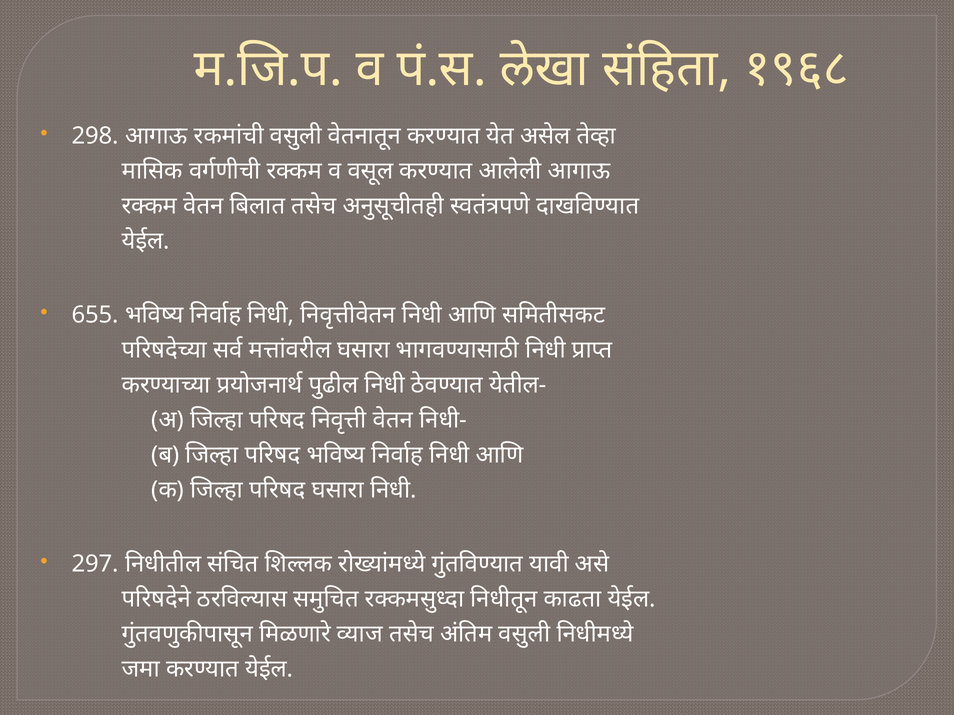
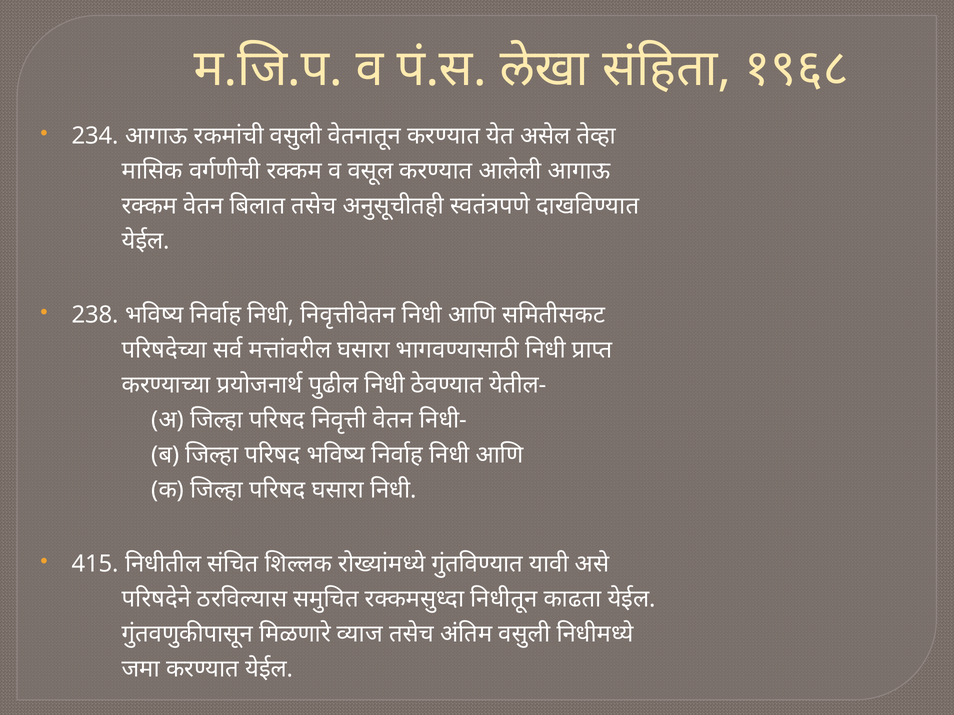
298: 298 -> 234 (95, 136)
655: 655 -> 238 (95, 315)
297: 297 -> 415 (95, 564)
